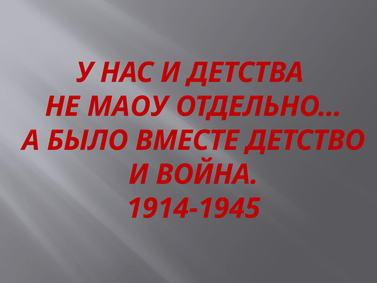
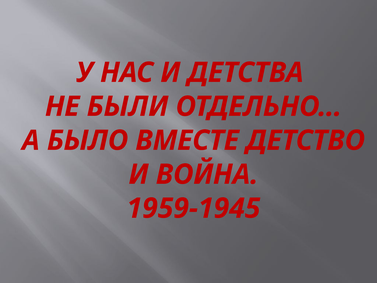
МАОУ: МАОУ -> БЫЛИ (127, 106)
1914-1945: 1914-1945 -> 1959-1945 (193, 208)
